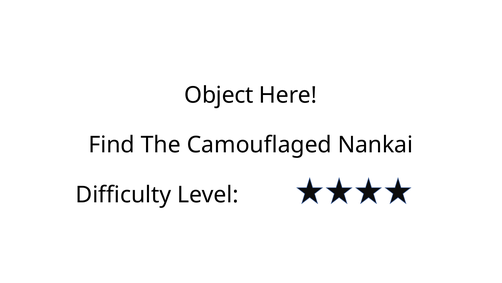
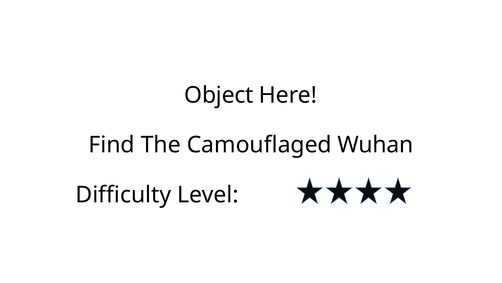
Nankai: Nankai -> Wuhan (375, 145)
